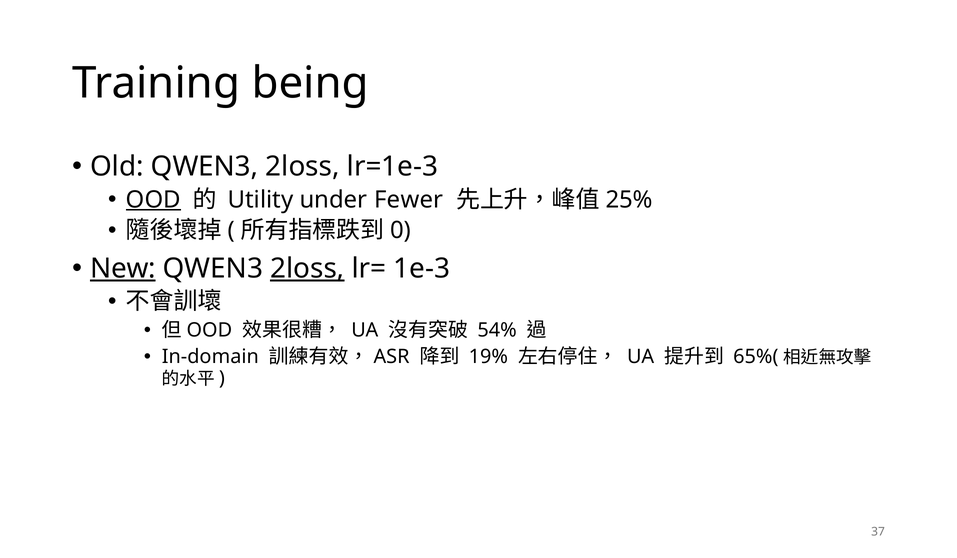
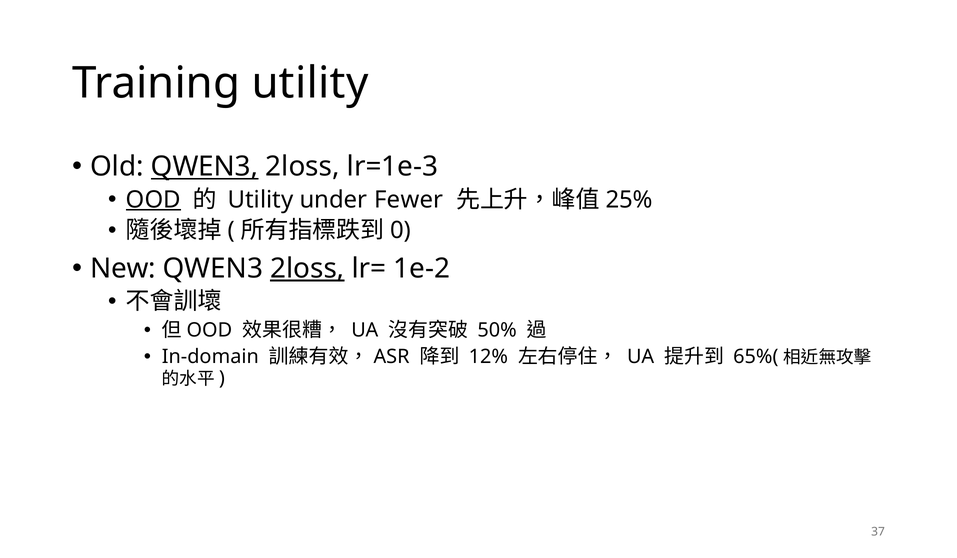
Training being: being -> utility (310, 83)
QWEN3 underline: none -> present (205, 167)
New underline: present -> none (123, 268)
1e-3: 1e-3 -> 1e-2 (422, 268)
54%: 54% -> 50% (497, 330)
19%: 19% -> 12% (488, 357)
